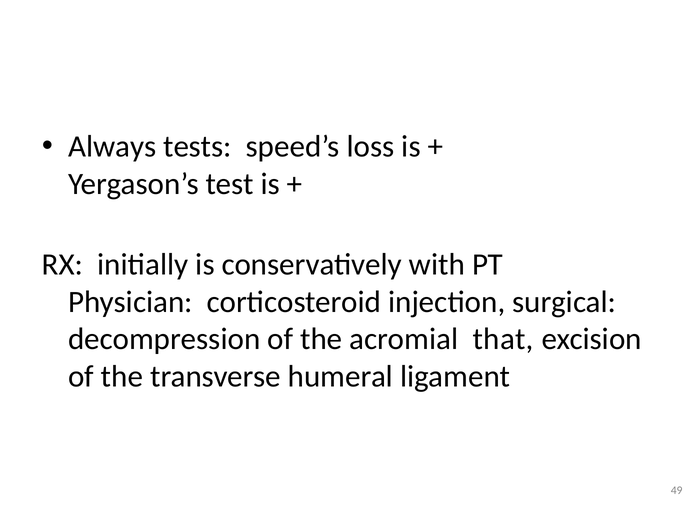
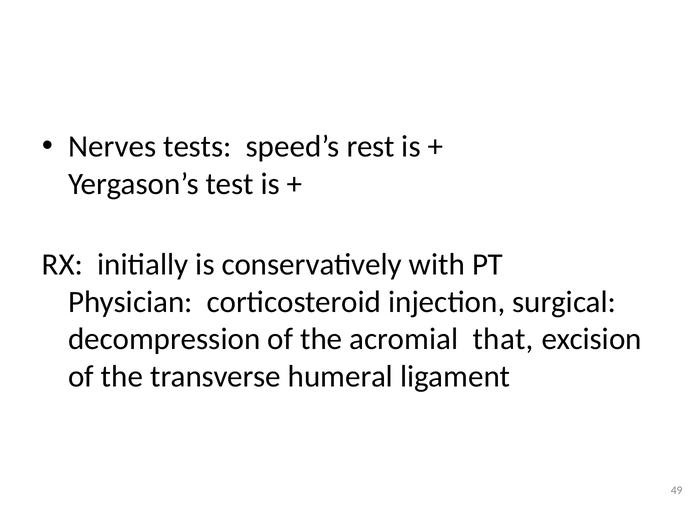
Always: Always -> Nerves (112, 147)
loss: loss -> rest (371, 147)
